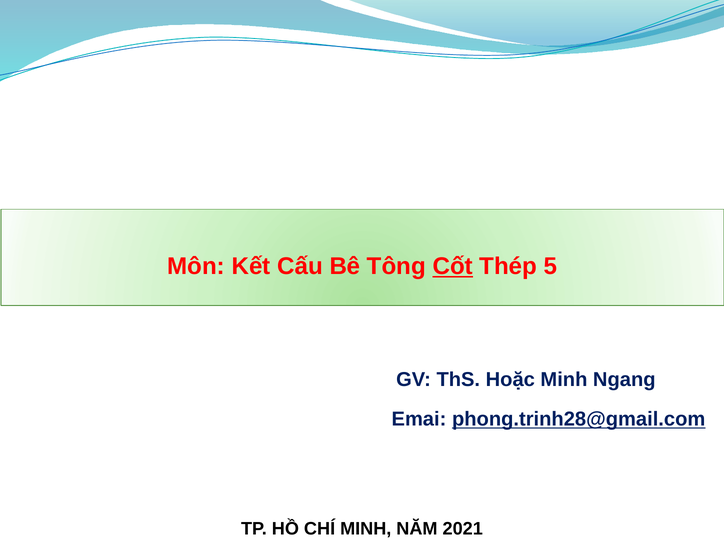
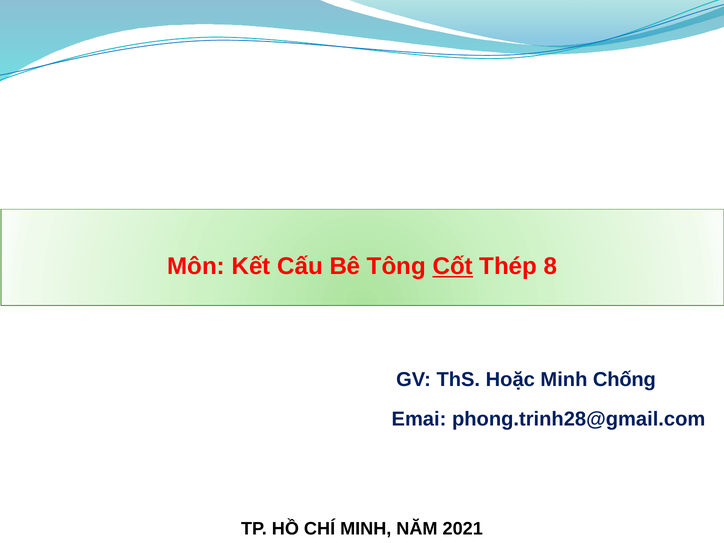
5: 5 -> 8 (550, 266)
Ngang: Ngang -> Chống (624, 380)
phong.trinh28@gmail.com underline: present -> none (579, 419)
